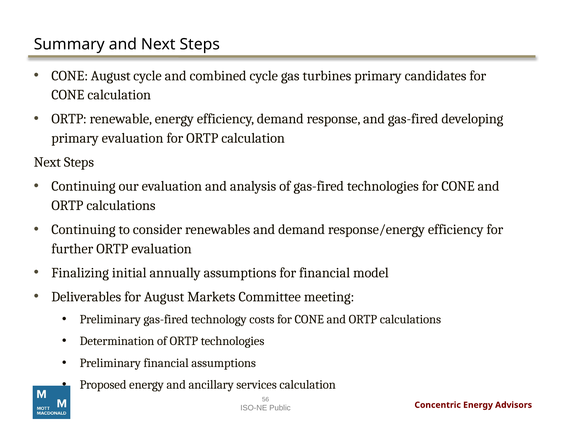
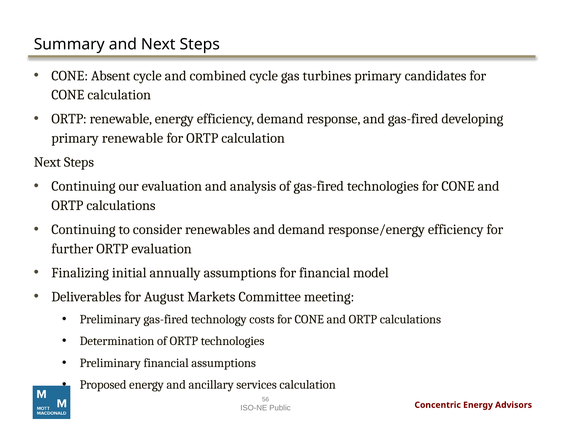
CONE August: August -> Absent (111, 76)
primary evaluation: evaluation -> renewable (133, 138)
